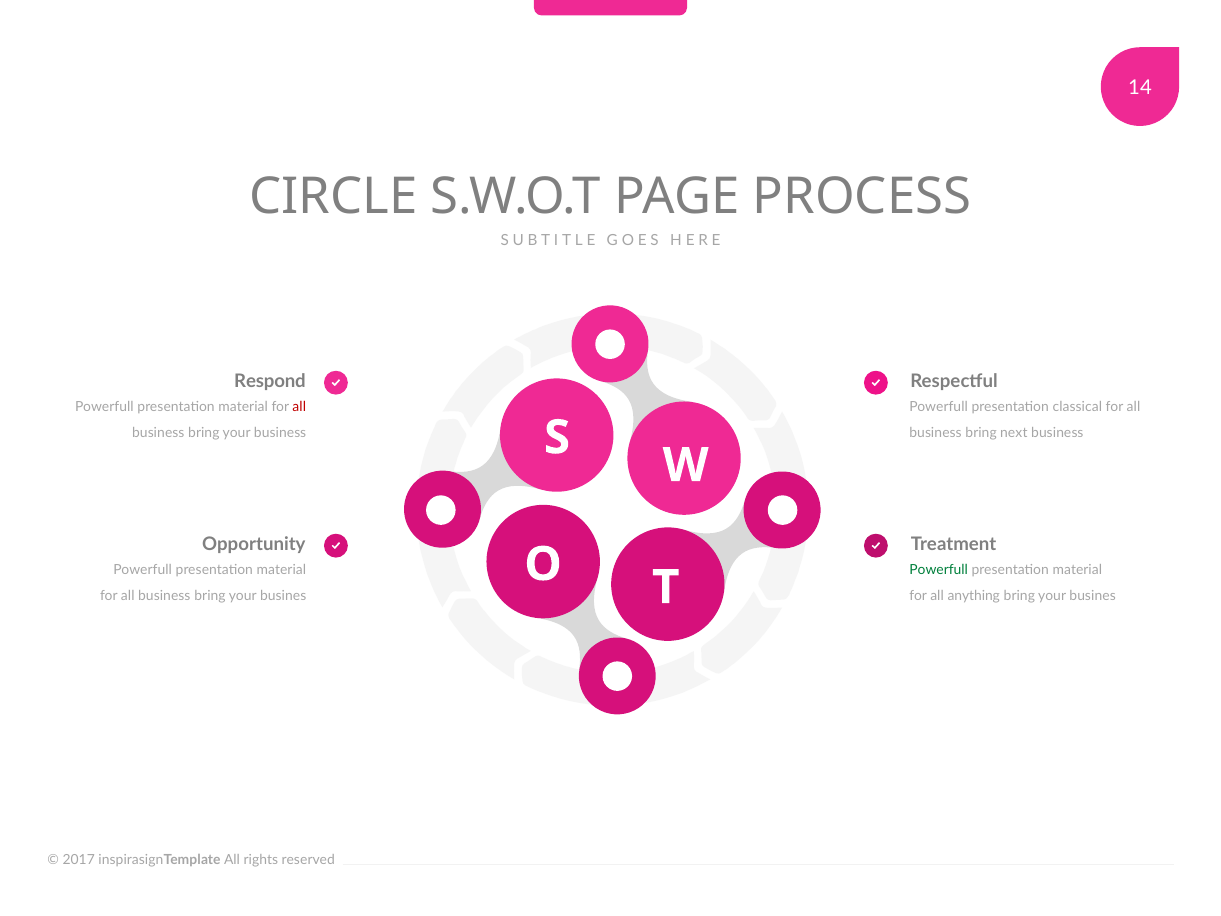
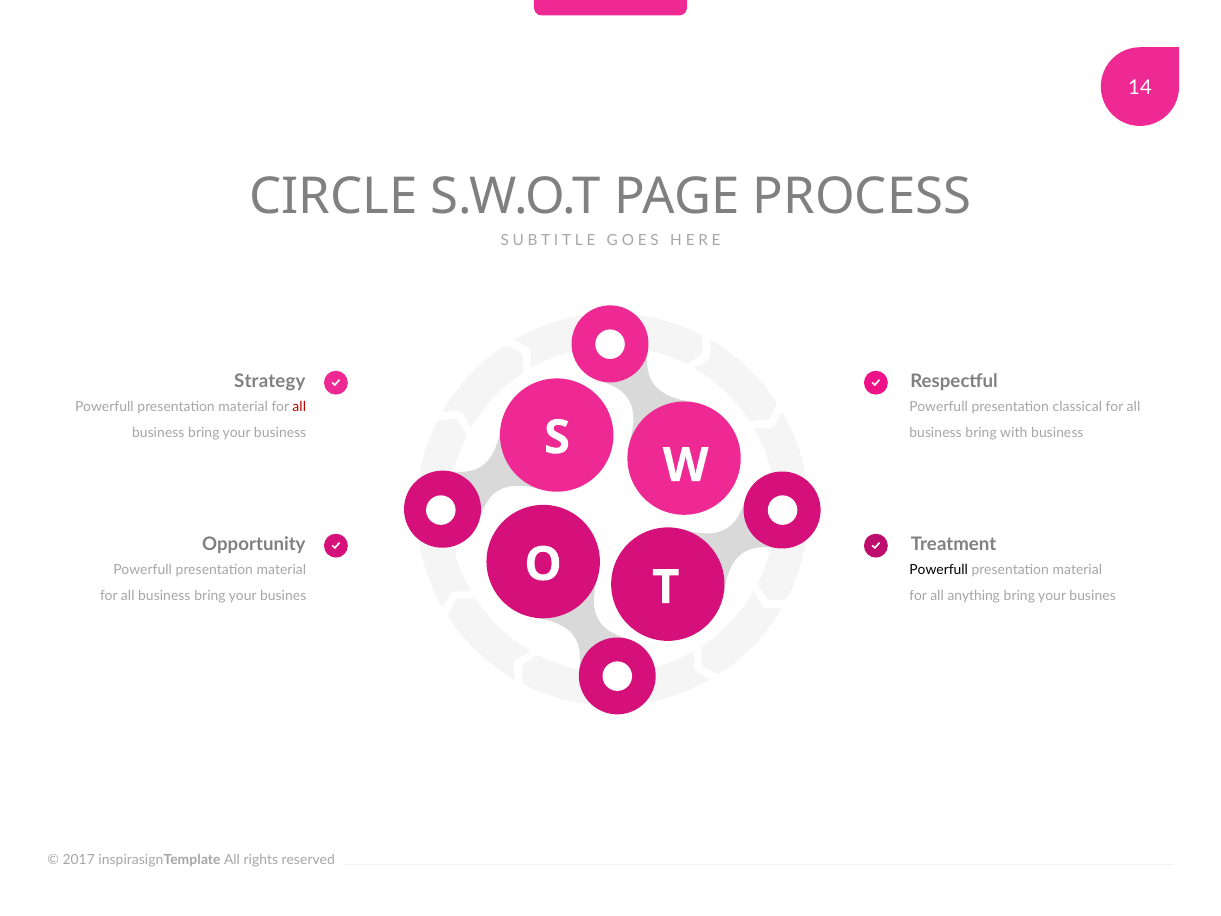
Respond: Respond -> Strategy (270, 381)
next: next -> with (1014, 432)
Powerfull colour: green -> black (939, 570)
